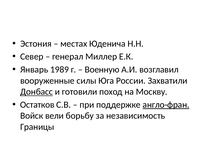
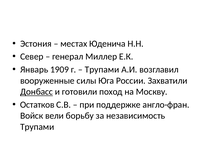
1989: 1989 -> 1909 (60, 69)
Военную: Военную -> Трупами (102, 69)
англо-фран underline: present -> none (166, 104)
Границы: Границы -> Трупами (37, 126)
